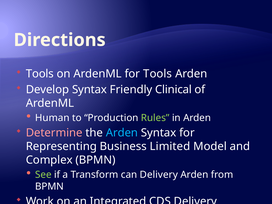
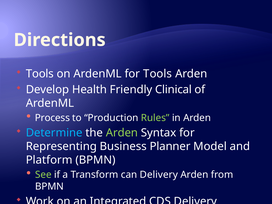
Develop Syntax: Syntax -> Health (89, 90)
Human: Human -> Process (52, 118)
Determine colour: pink -> light blue (54, 133)
Arden colour: light blue -> light green (122, 133)
Limited: Limited -> Planner (170, 146)
Complex: Complex -> Platform (49, 160)
